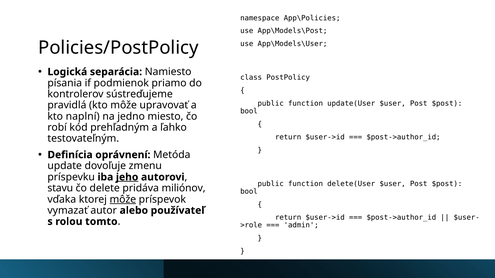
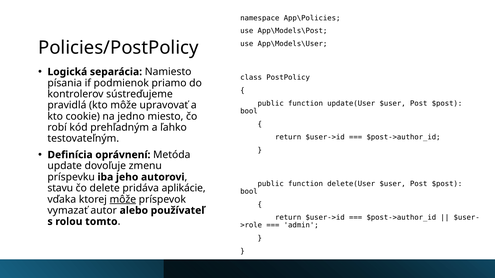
naplní: naplní -> cookie (83, 116)
jeho underline: present -> none (127, 177)
miliónov: miliónov -> aplikácie (184, 188)
